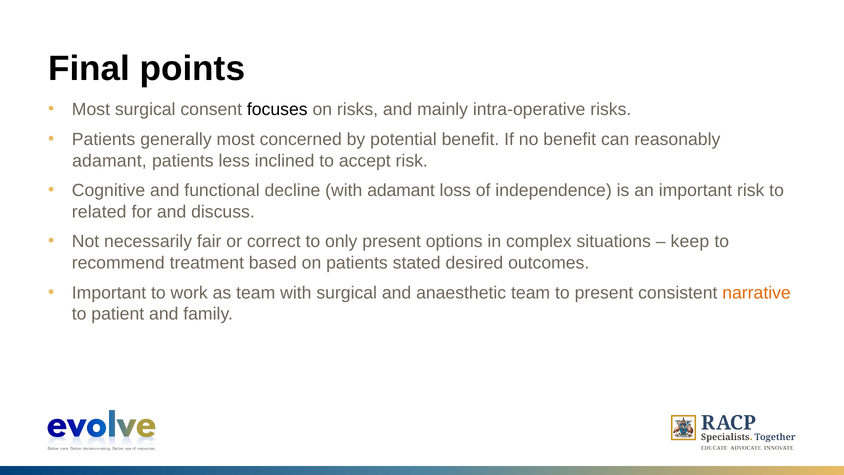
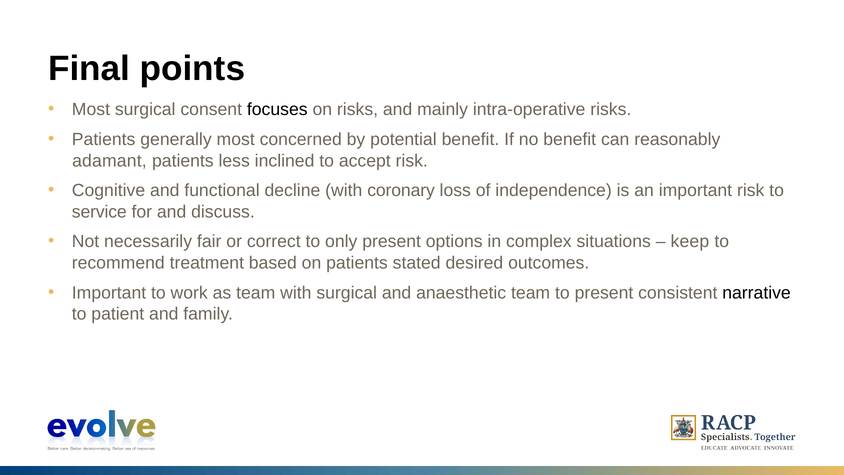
with adamant: adamant -> coronary (401, 191)
related: related -> service (99, 212)
narrative colour: orange -> black (757, 293)
